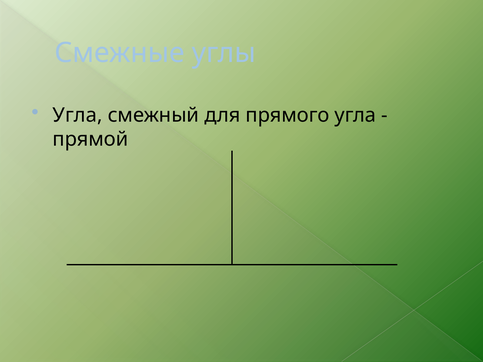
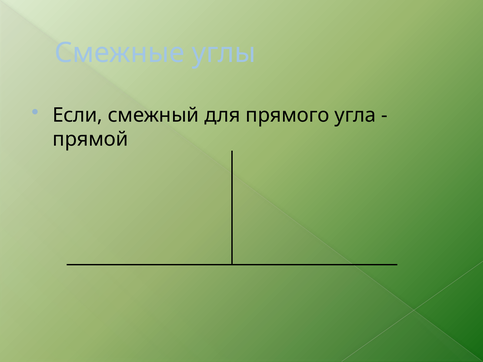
Угла: Угла -> Если (78, 115)
